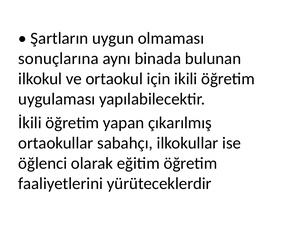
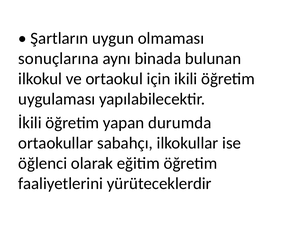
çıkarılmış: çıkarılmış -> durumda (180, 123)
